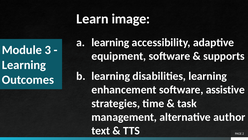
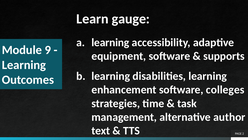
image: image -> gauge (131, 19)
3: 3 -> 9 (48, 50)
assistive: assistive -> colleges (225, 89)
